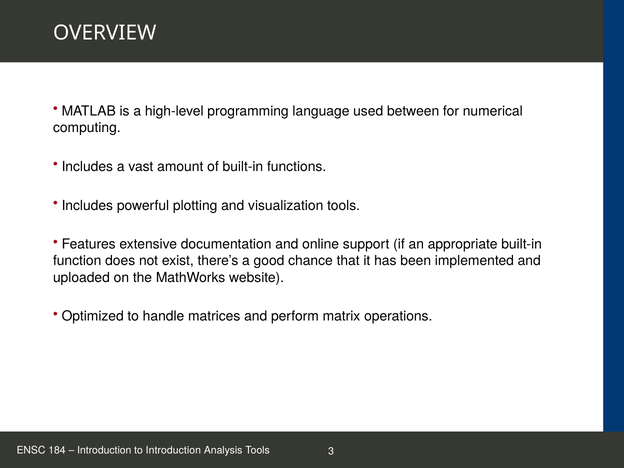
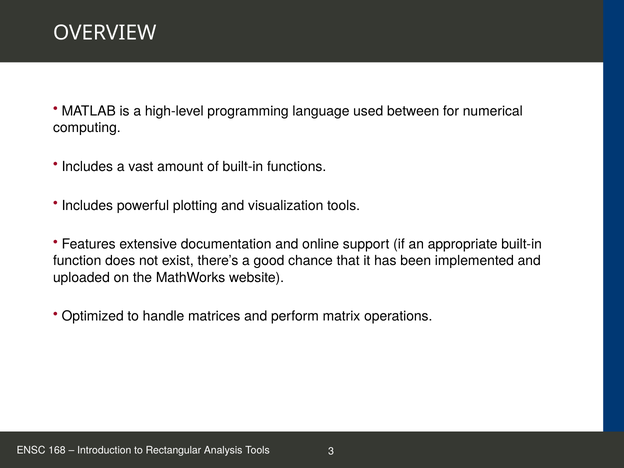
184: 184 -> 168 (57, 450)
to Introduction: Introduction -> Rectangular (173, 450)
